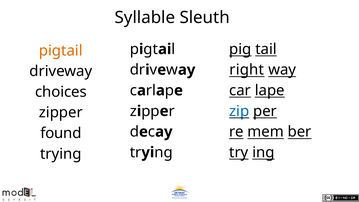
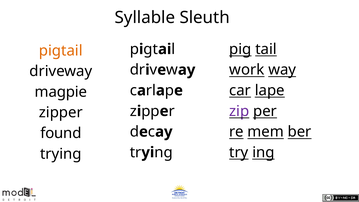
right: right -> work (247, 70)
choices: choices -> magpie (61, 92)
zip colour: blue -> purple (239, 111)
